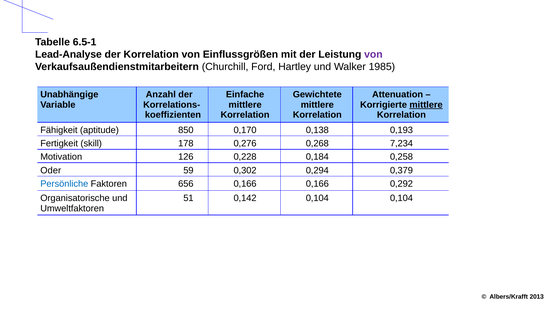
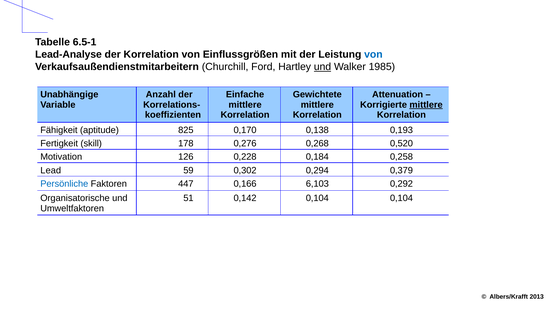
von colour: purple -> blue (373, 54)
und underline: none -> present (323, 67)
850: 850 -> 825 (186, 130)
7,234: 7,234 -> 0,520 (401, 144)
Oder: Oder -> Lead (51, 171)
656: 656 -> 447 (186, 184)
0,166 0,166: 0,166 -> 6,103 (317, 184)
